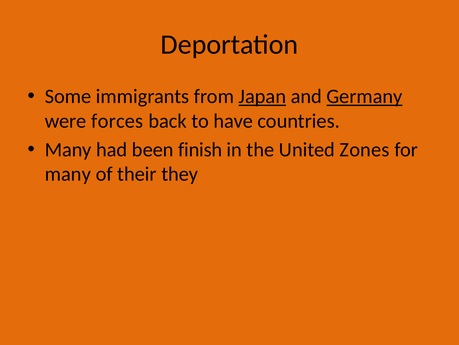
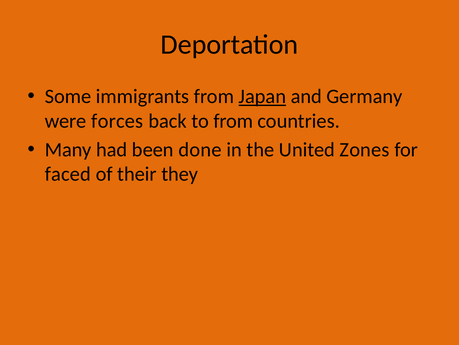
Germany underline: present -> none (364, 96)
to have: have -> from (233, 121)
finish: finish -> done (200, 149)
many: many -> faced (68, 174)
